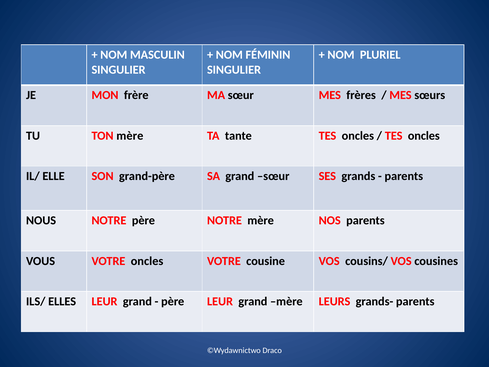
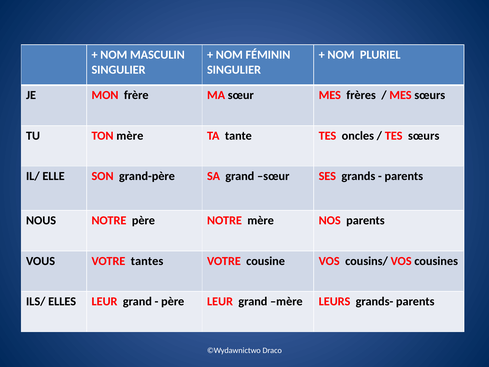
oncles: oncles -> sœurs (424, 136)
VOTRE oncles: oncles -> tantes (147, 261)
